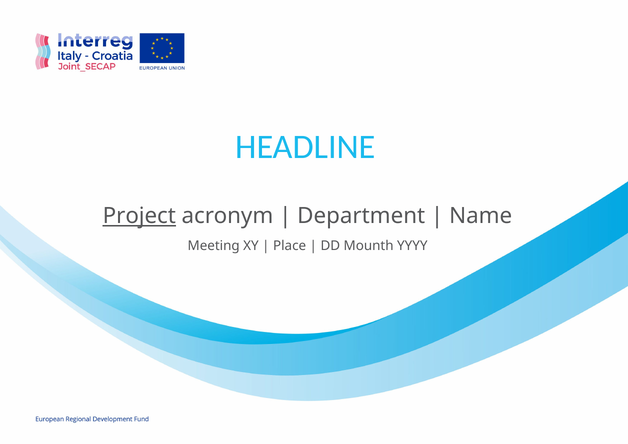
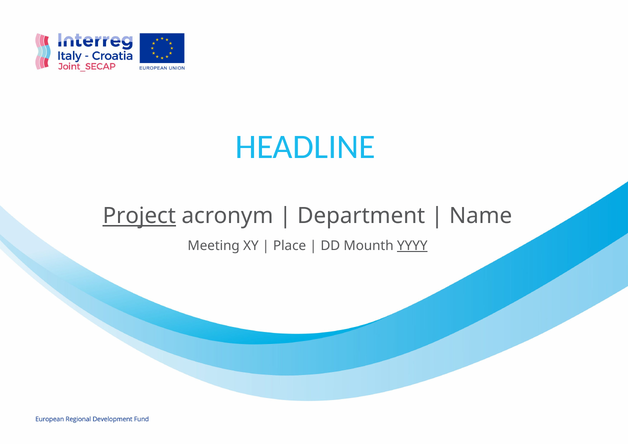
YYYY underline: none -> present (412, 246)
